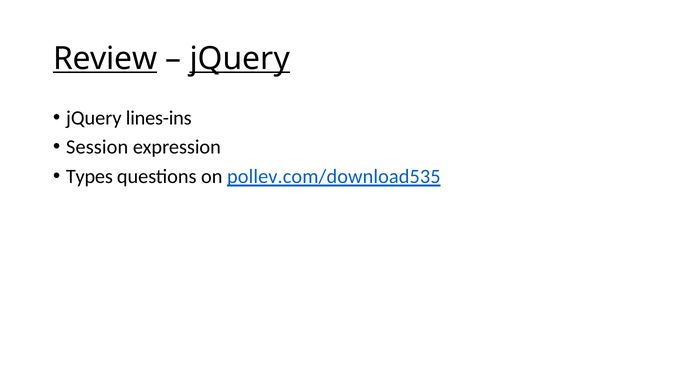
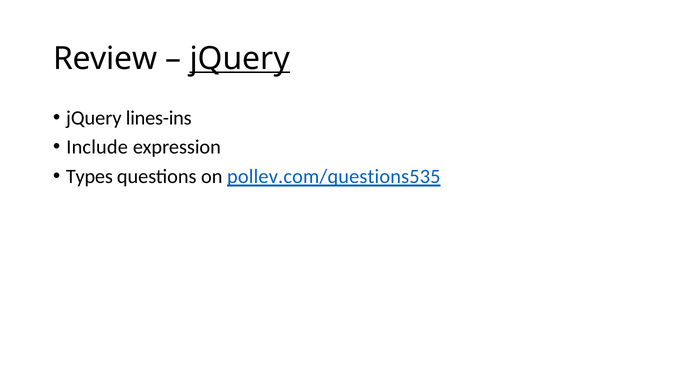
Review underline: present -> none (105, 58)
Session: Session -> Include (97, 147)
pollev.com/download535: pollev.com/download535 -> pollev.com/questions535 (334, 176)
